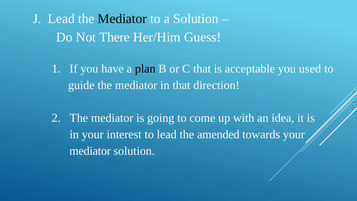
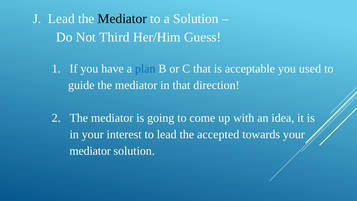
There: There -> Third (114, 37)
plan colour: black -> blue (145, 69)
amended: amended -> accepted (218, 134)
